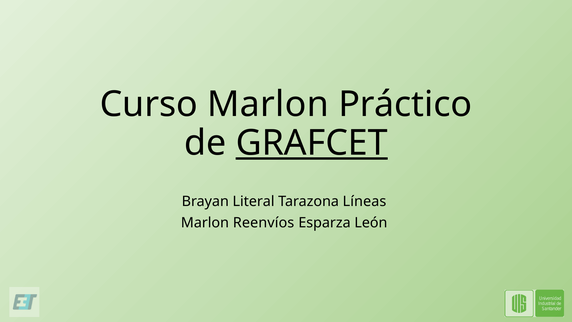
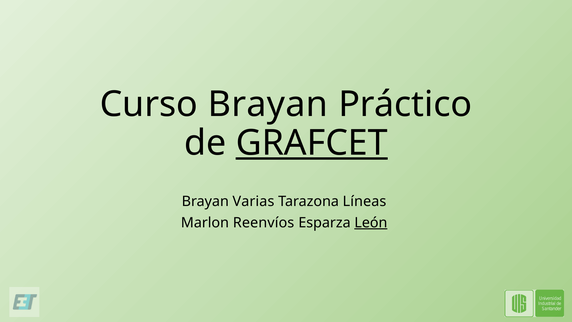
Curso Marlon: Marlon -> Brayan (268, 104)
Literal: Literal -> Varias (253, 201)
León underline: none -> present (371, 223)
